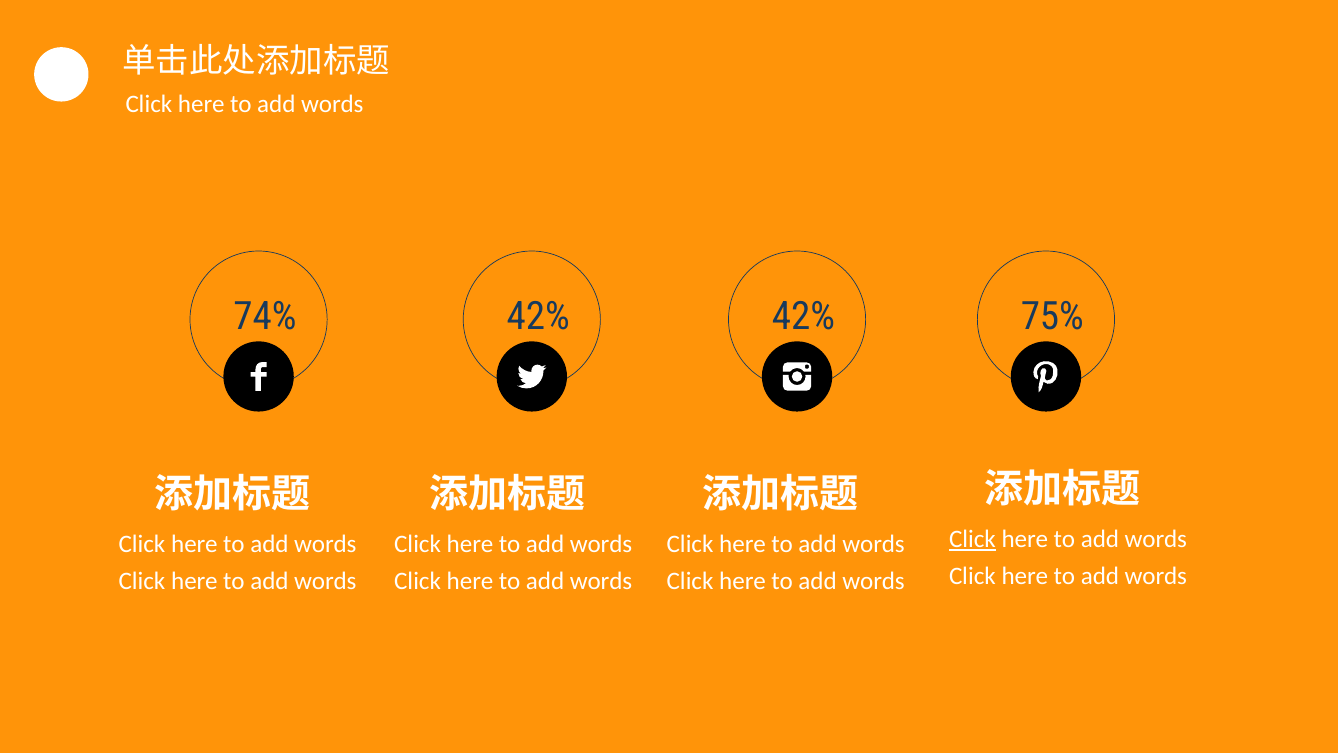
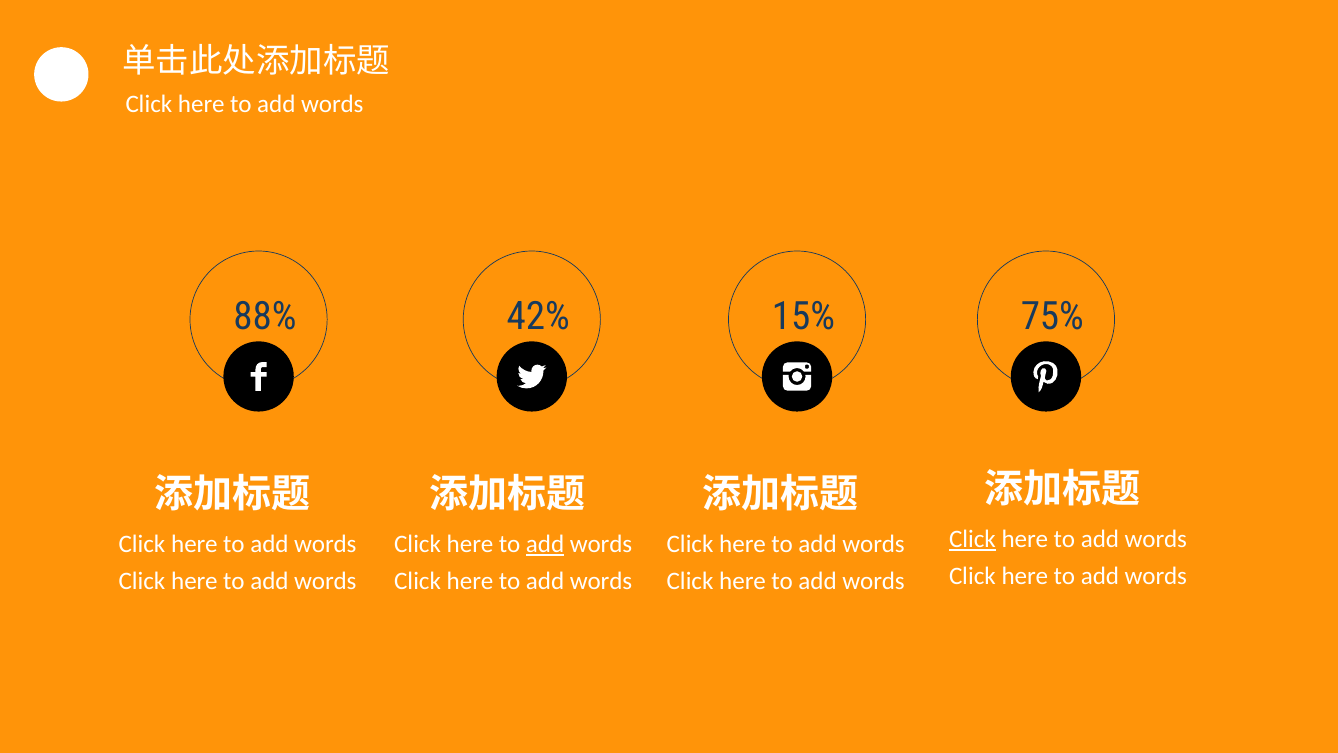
74%: 74% -> 88% (265, 316)
42% 42%: 42% -> 15% (803, 316)
add underline: none -> present (545, 544)
